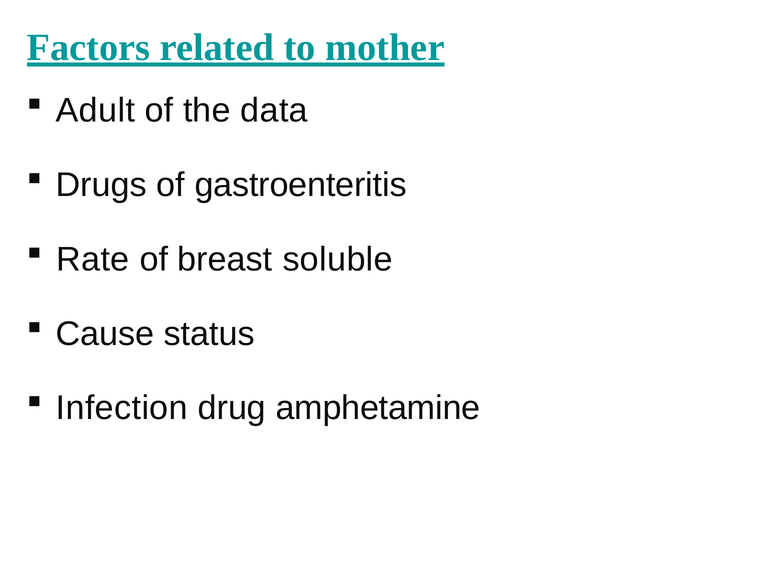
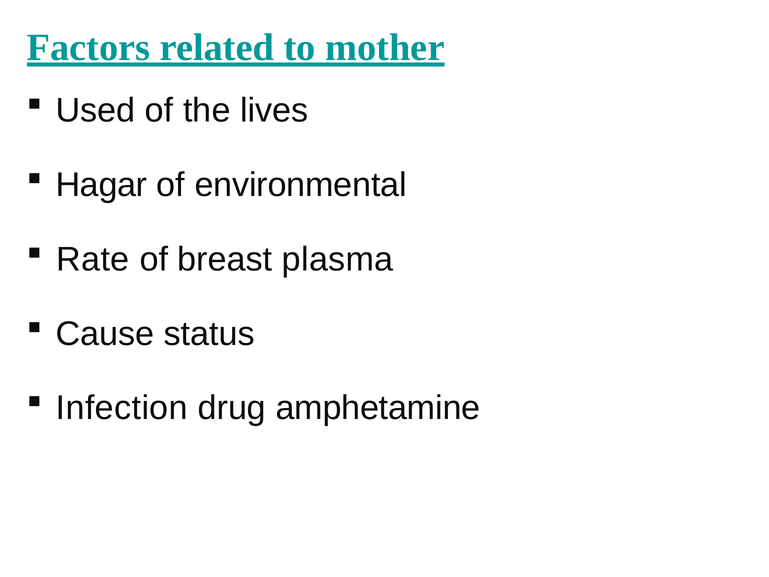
Adult: Adult -> Used (96, 111)
data: data -> lives (274, 111)
Drugs: Drugs -> Hagar (101, 185)
gastroenteritis: gastroenteritis -> environmental (301, 185)
soluble: soluble -> plasma (338, 259)
